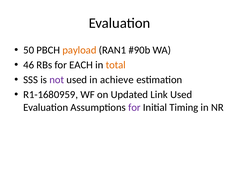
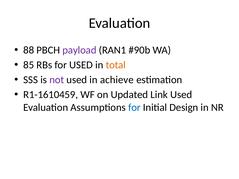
50: 50 -> 88 (29, 50)
payload colour: orange -> purple (79, 50)
46: 46 -> 85 (29, 65)
for EACH: EACH -> USED (81, 65)
R1-1680959: R1-1680959 -> R1-1610459 (51, 95)
for colour: purple -> blue (134, 108)
Timing: Timing -> Design (184, 108)
